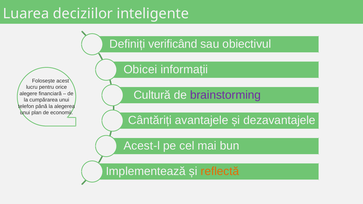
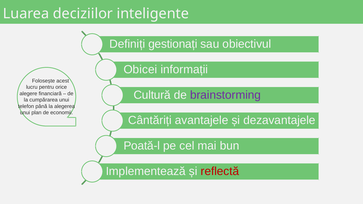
verificând: verificând -> gestionați (173, 44)
Acest-l: Acest-l -> Poată-l (142, 146)
reflectă colour: orange -> red (220, 171)
